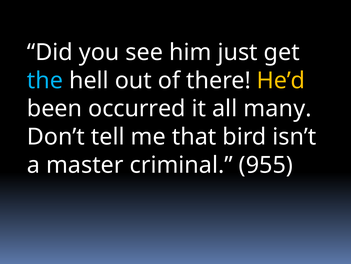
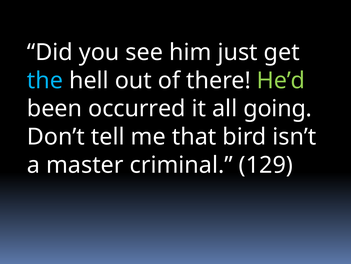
He’d colour: yellow -> light green (281, 80)
many: many -> going (278, 108)
955: 955 -> 129 (266, 165)
